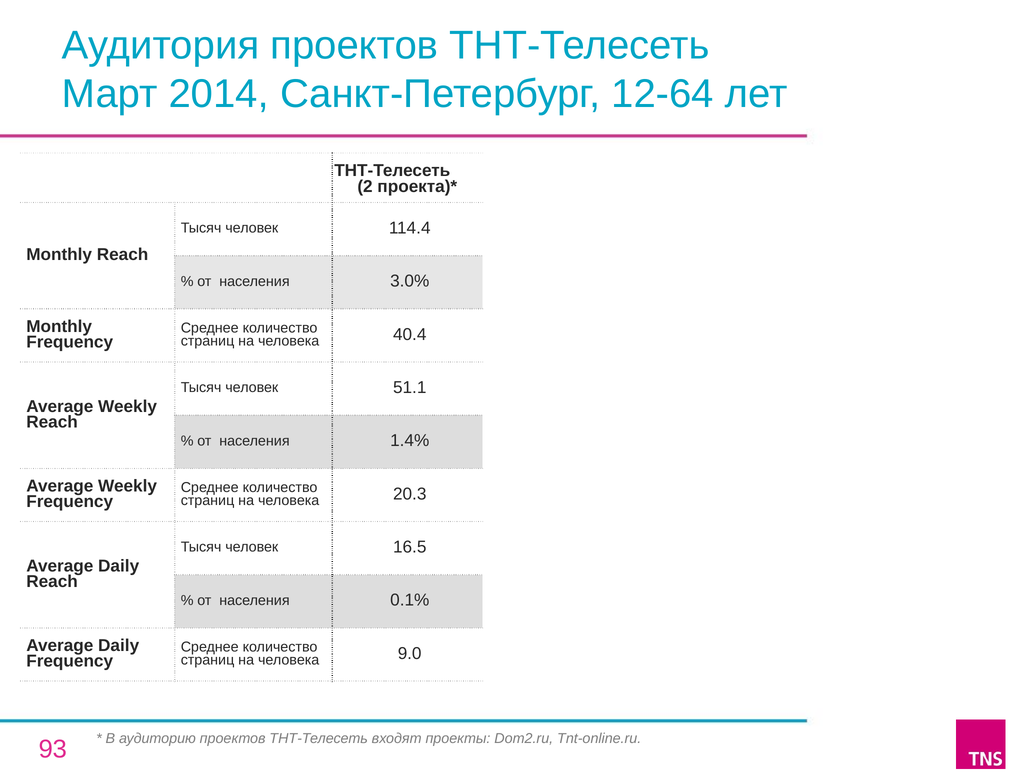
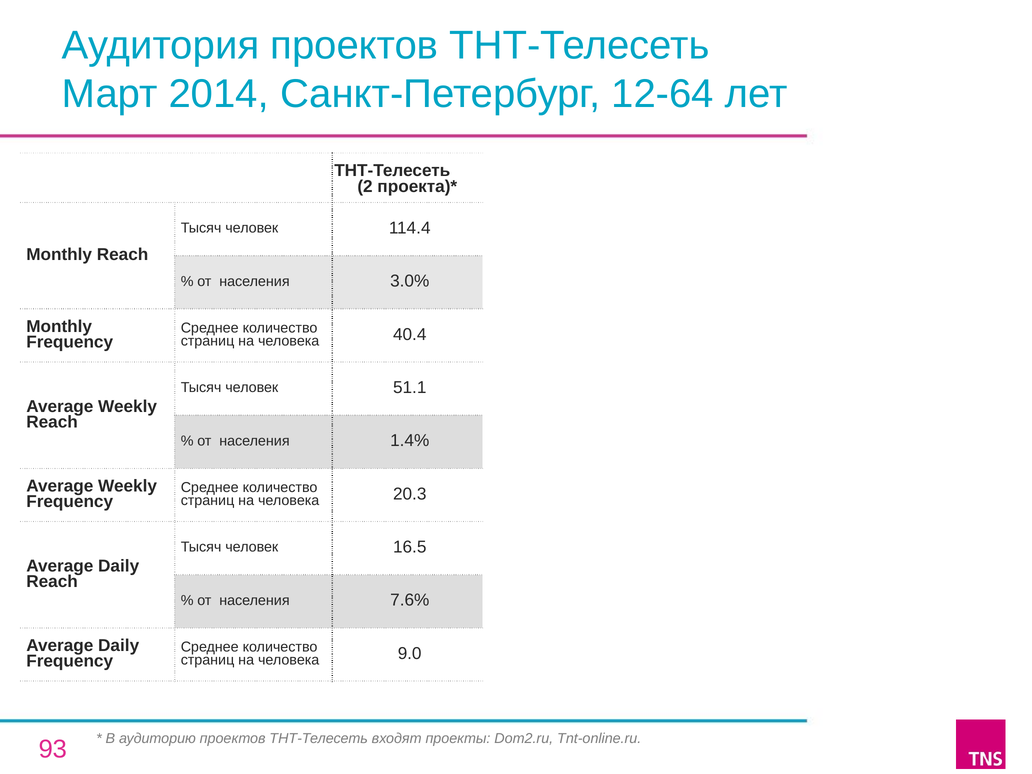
0.1%: 0.1% -> 7.6% (410, 600)
